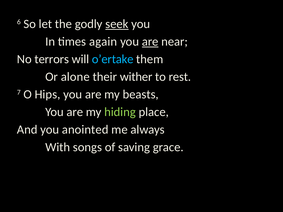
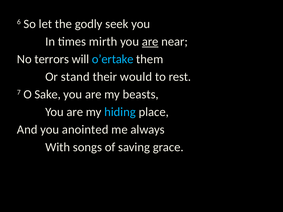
seek underline: present -> none (117, 24)
again: again -> mirth (103, 42)
alone: alone -> stand (75, 77)
wither: wither -> would (136, 77)
Hips: Hips -> Sake (48, 94)
hiding colour: light green -> light blue (120, 112)
